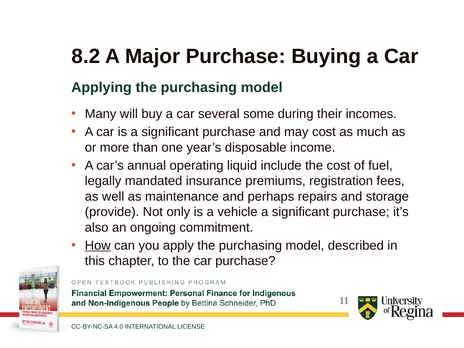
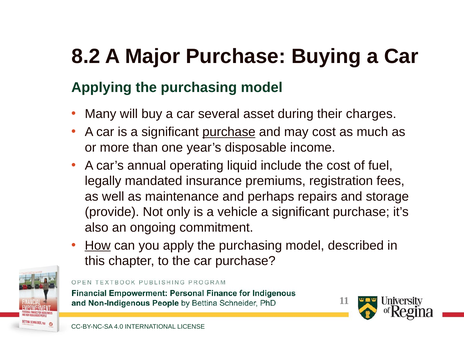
some: some -> asset (259, 114)
incomes: incomes -> charges (371, 114)
purchase underline: none -> present (229, 132)
